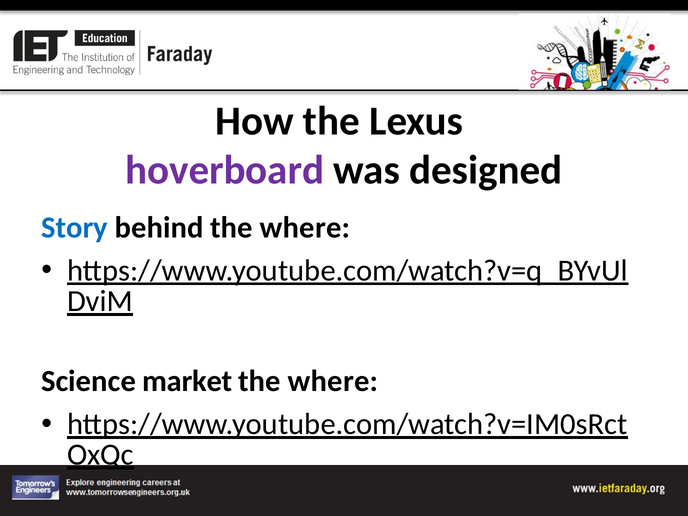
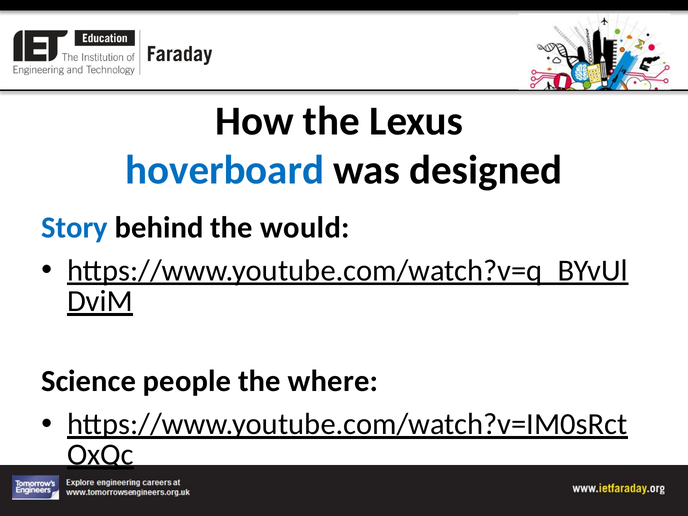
hoverboard colour: purple -> blue (225, 170)
behind the where: where -> would (305, 228)
market: market -> people (187, 381)
